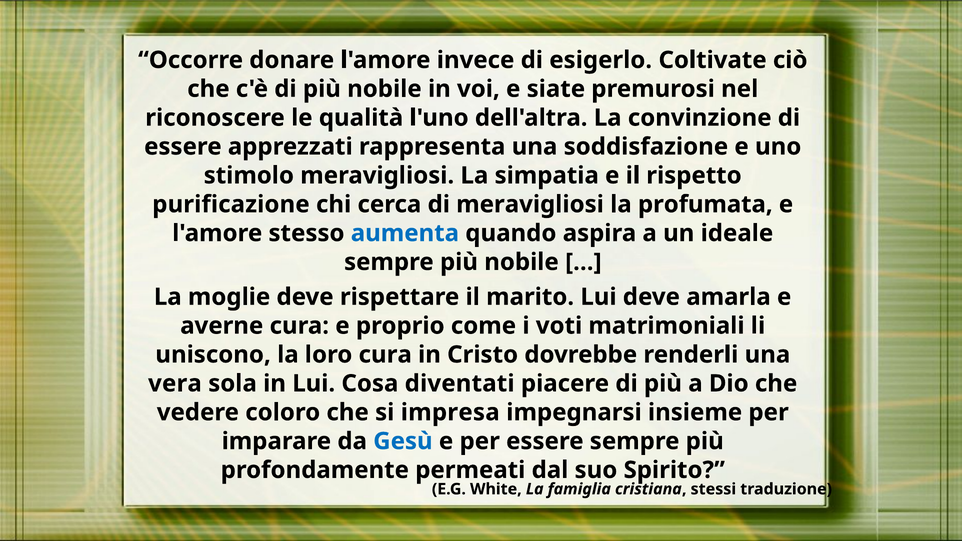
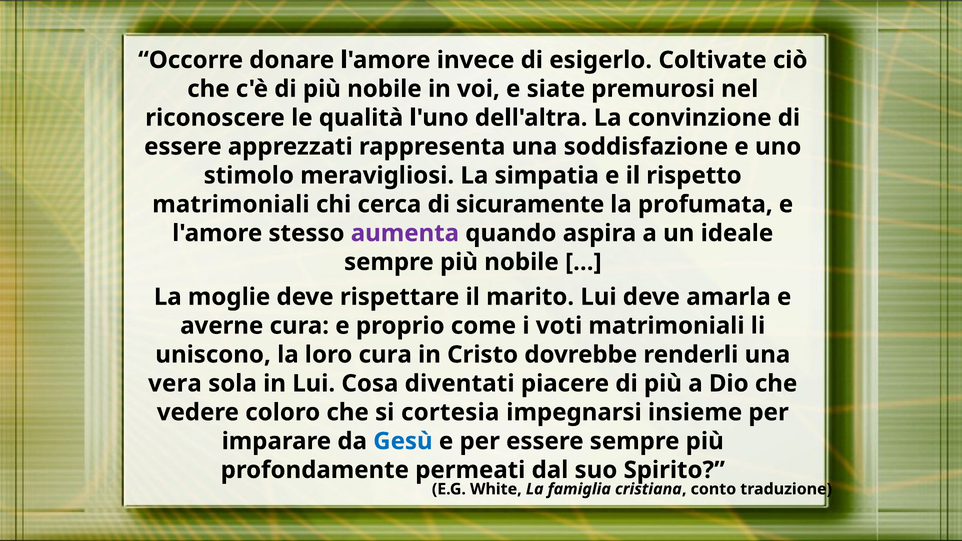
purificazione: purificazione -> matrimoniali (231, 204)
di meravigliosi: meravigliosi -> sicuramente (530, 204)
aumenta colour: blue -> purple (405, 233)
impresa: impresa -> cortesia (450, 412)
stessi: stessi -> conto (713, 489)
